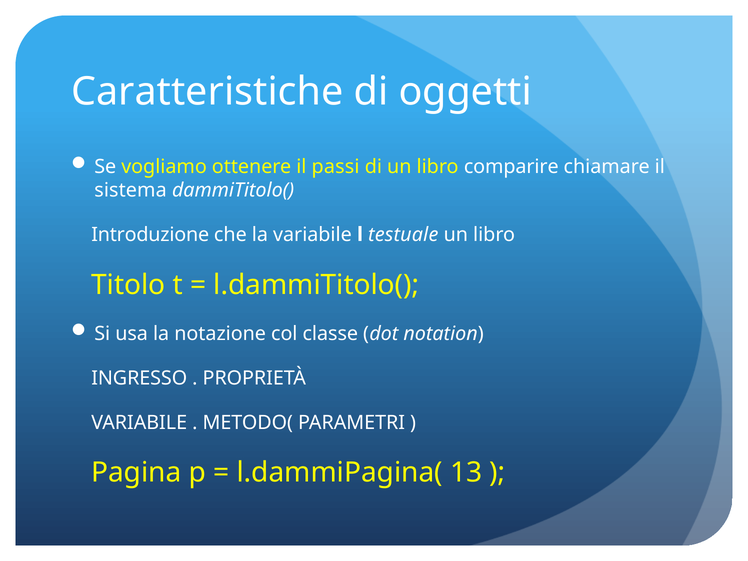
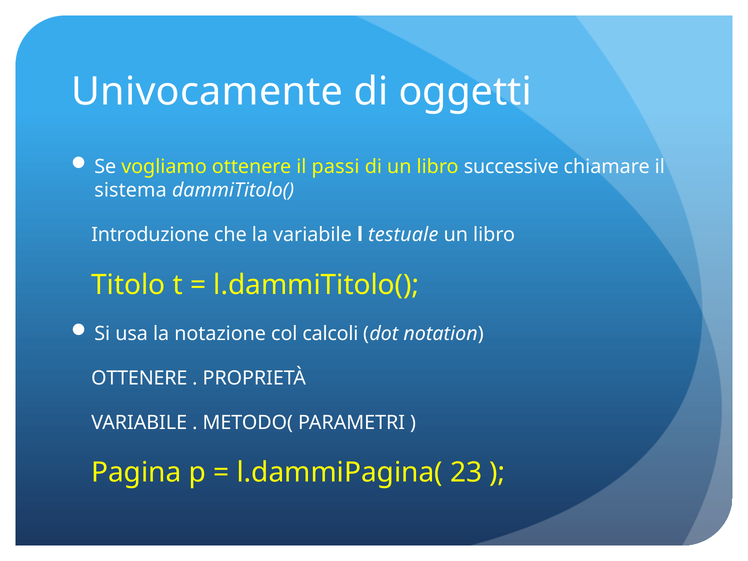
Caratteristiche: Caratteristiche -> Univocamente (207, 92)
comparire: comparire -> successive (511, 167)
classe: classe -> calcoli (330, 334)
INGRESSO: INGRESSO -> OTTENERE (139, 378)
13: 13 -> 23 (466, 473)
